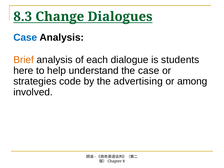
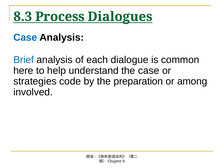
Change: Change -> Process (60, 17)
Brief colour: orange -> blue (24, 60)
students: students -> common (180, 60)
advertising: advertising -> preparation (138, 81)
